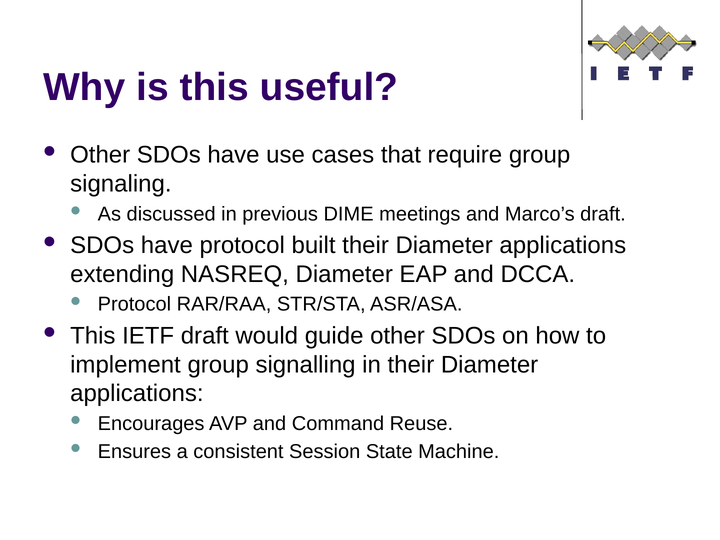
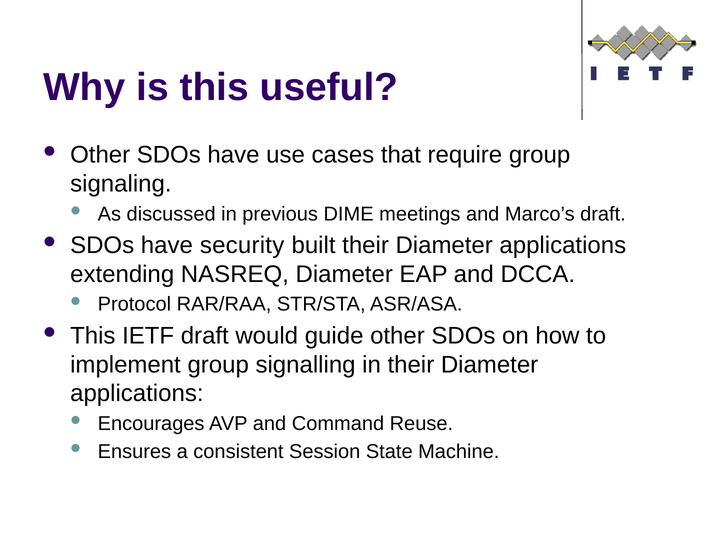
have protocol: protocol -> security (242, 245)
